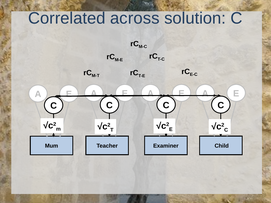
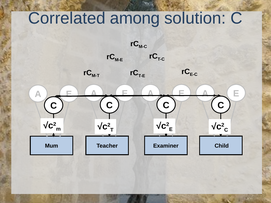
across: across -> among (135, 18)
